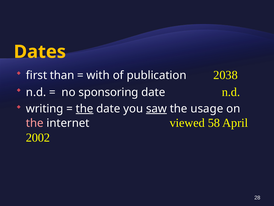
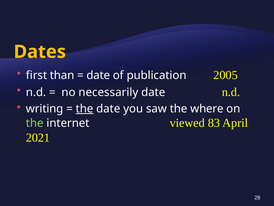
with: with -> date (98, 75)
2038: 2038 -> 2005 (226, 75)
sponsoring: sponsoring -> necessarily (108, 92)
saw underline: present -> none (156, 108)
usage: usage -> where (207, 108)
the colour: pink -> light green (35, 123)
58: 58 -> 83 (214, 123)
2002: 2002 -> 2021 (38, 137)
